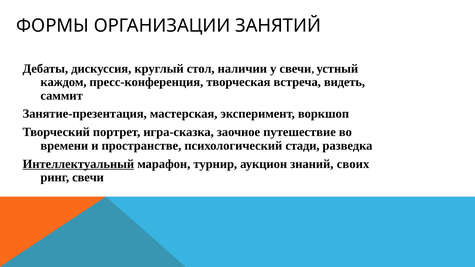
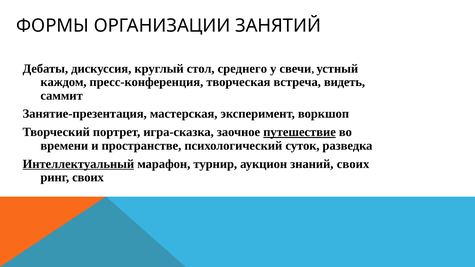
наличии: наличии -> среднего (242, 69)
путешествие underline: none -> present (300, 132)
стади: стади -> суток (302, 146)
ринг свечи: свечи -> своих (88, 178)
